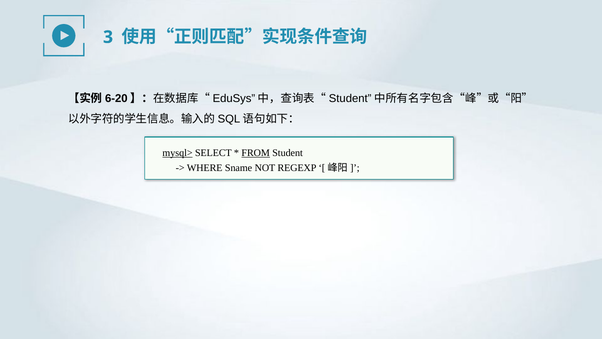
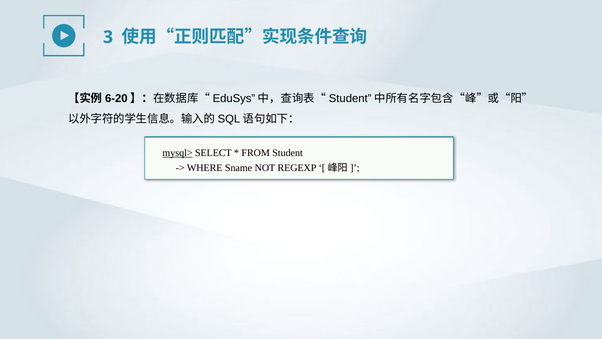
FROM underline: present -> none (256, 153)
